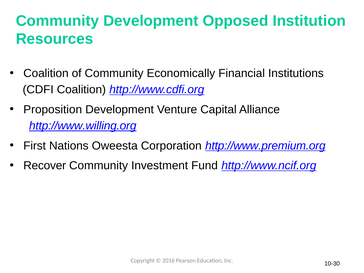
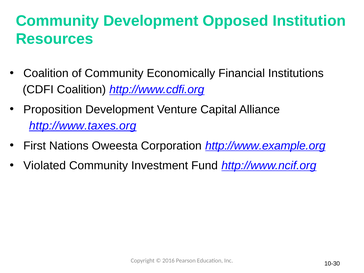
http://www.willing.org: http://www.willing.org -> http://www.taxes.org (83, 126)
http://www.premium.org: http://www.premium.org -> http://www.example.org (265, 146)
Recover: Recover -> Violated (45, 166)
